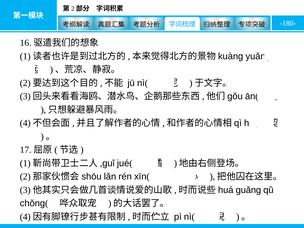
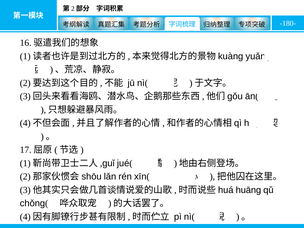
guǎng: guǎng -> huāng (248, 190)
